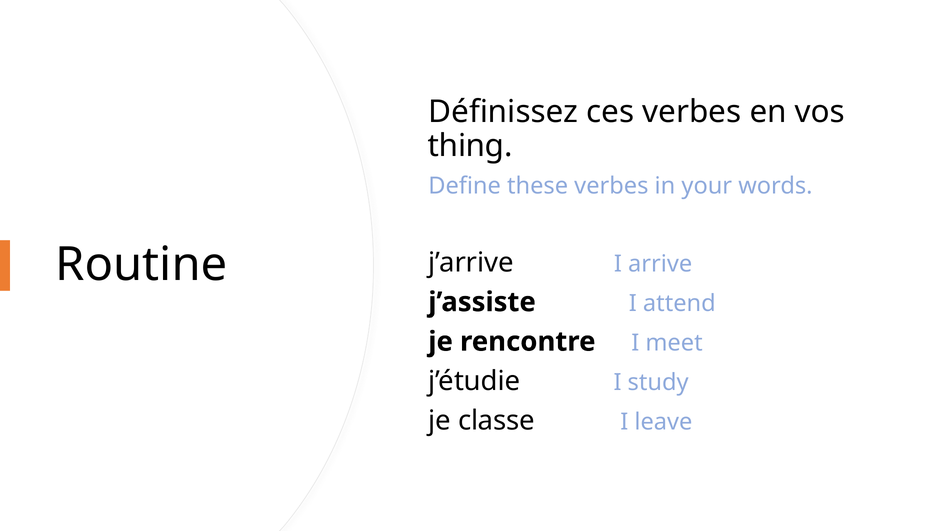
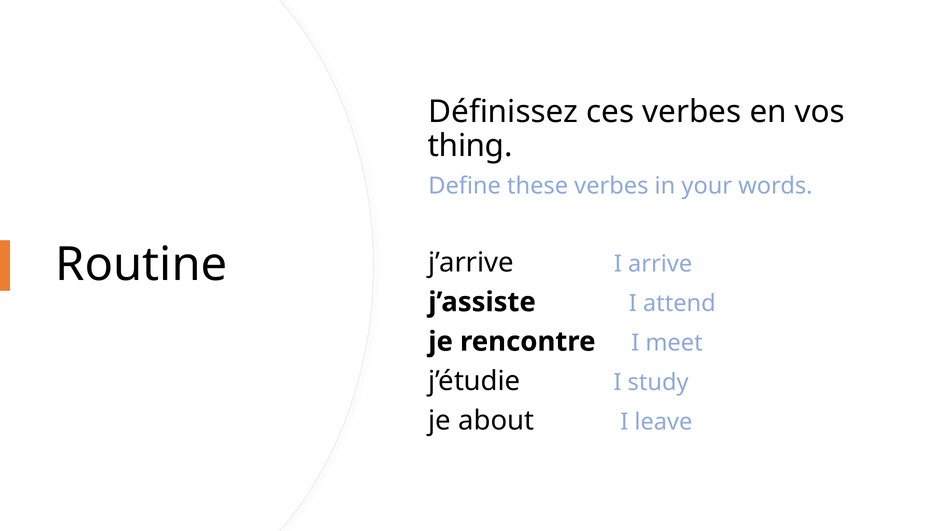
classe: classe -> about (496, 421)
